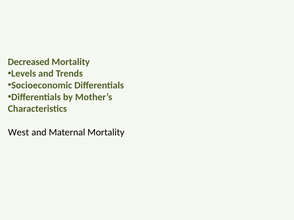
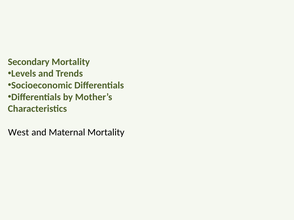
Decreased: Decreased -> Secondary (29, 62)
